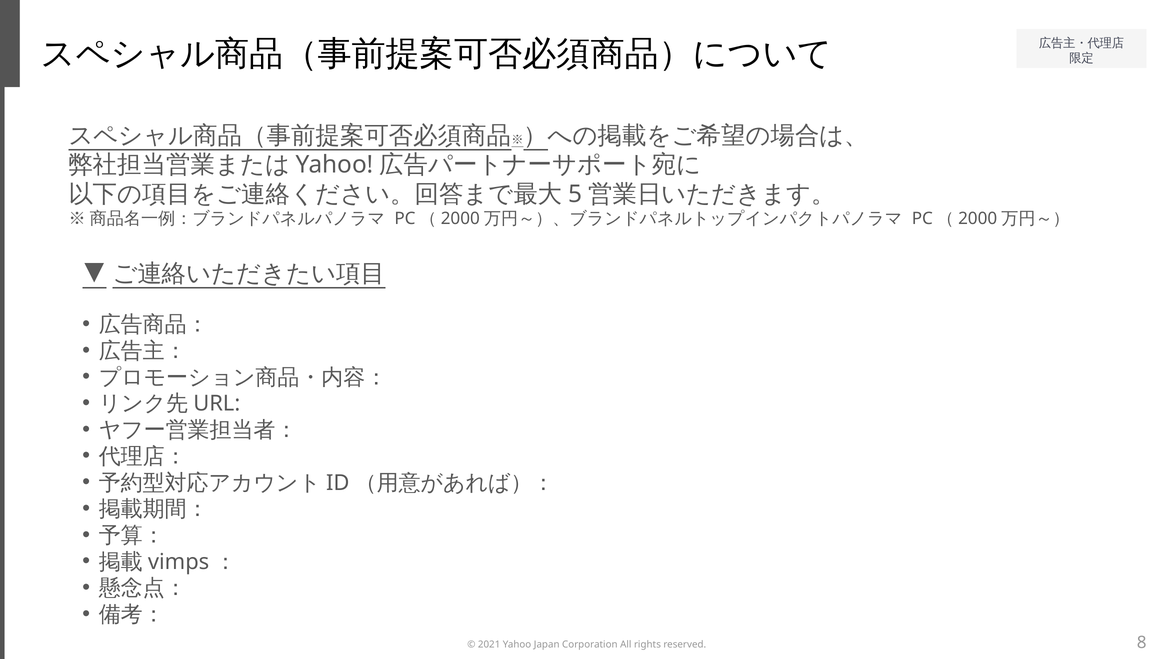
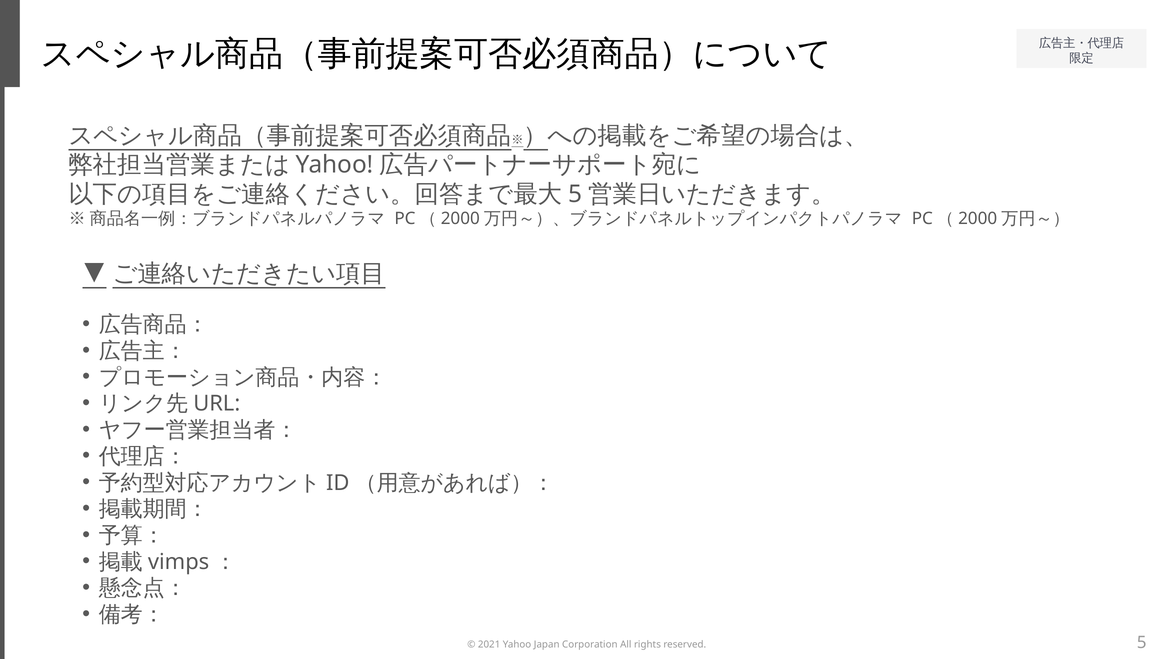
8: 8 -> 5 (1142, 642)
